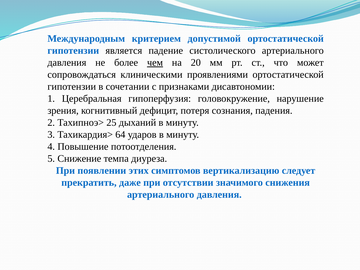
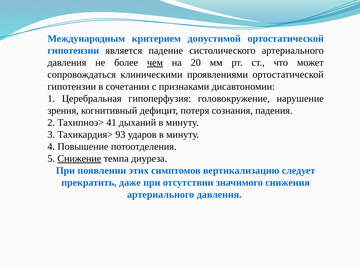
25: 25 -> 41 (111, 123)
64: 64 -> 93 (120, 135)
Снижение underline: none -> present (79, 159)
